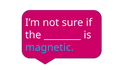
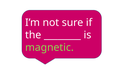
magnetic colour: light blue -> light green (49, 48)
